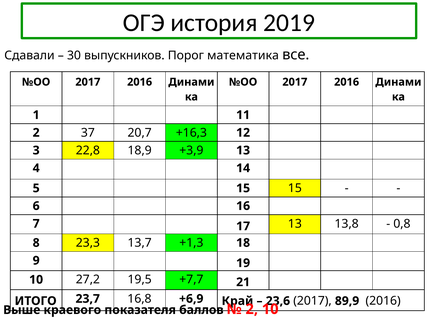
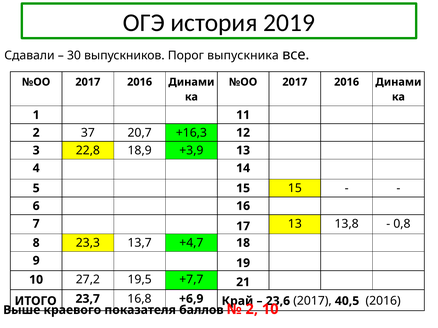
математика: математика -> выпускника (243, 56)
+1,3: +1,3 -> +4,7 (191, 243)
89,9: 89,9 -> 40,5 (347, 301)
